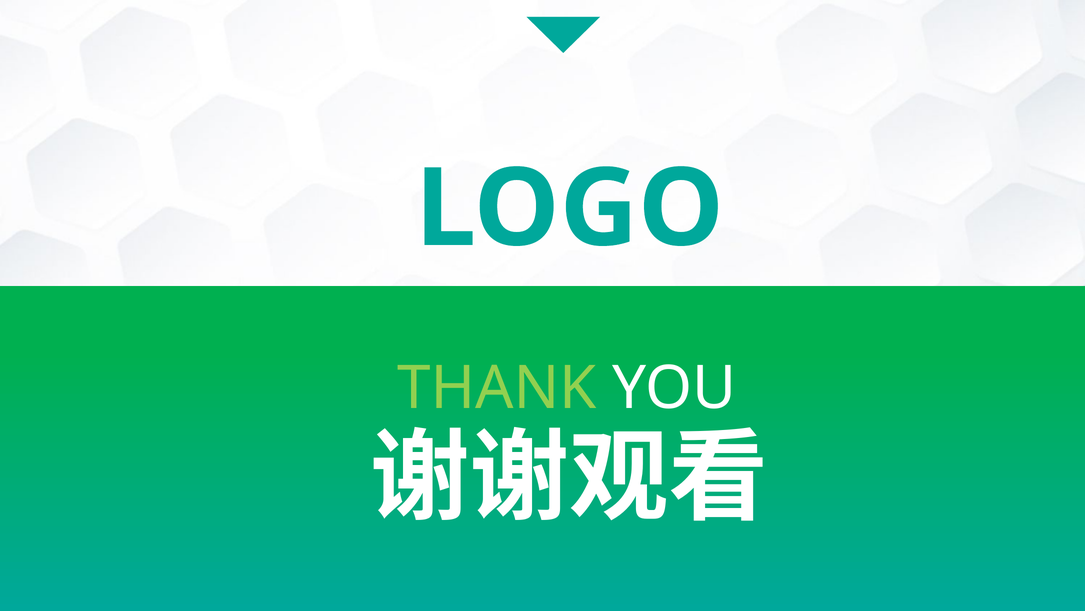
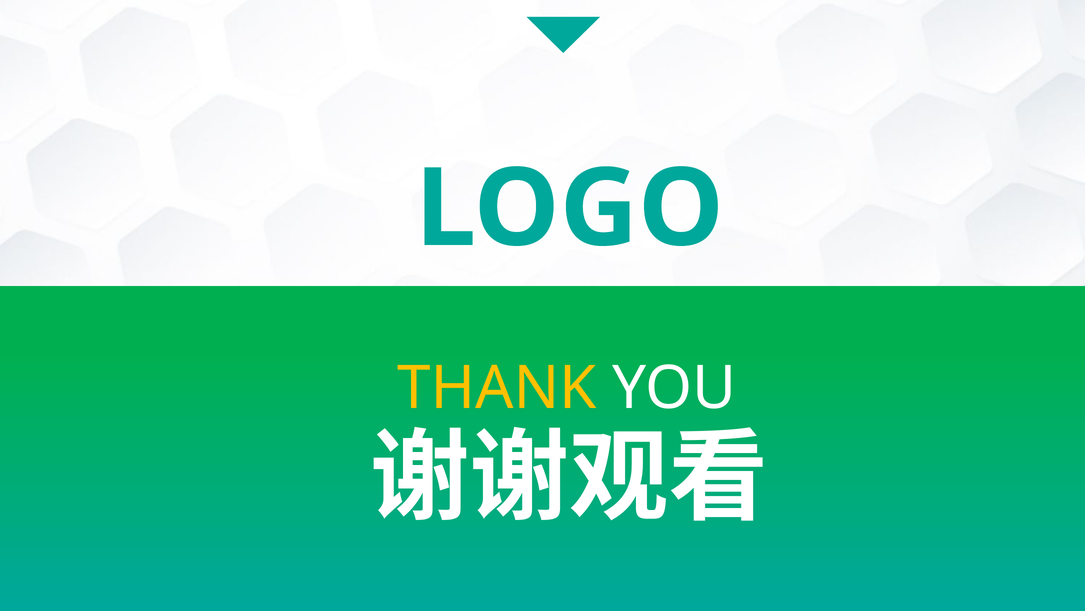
THANK colour: light green -> yellow (497, 388)
